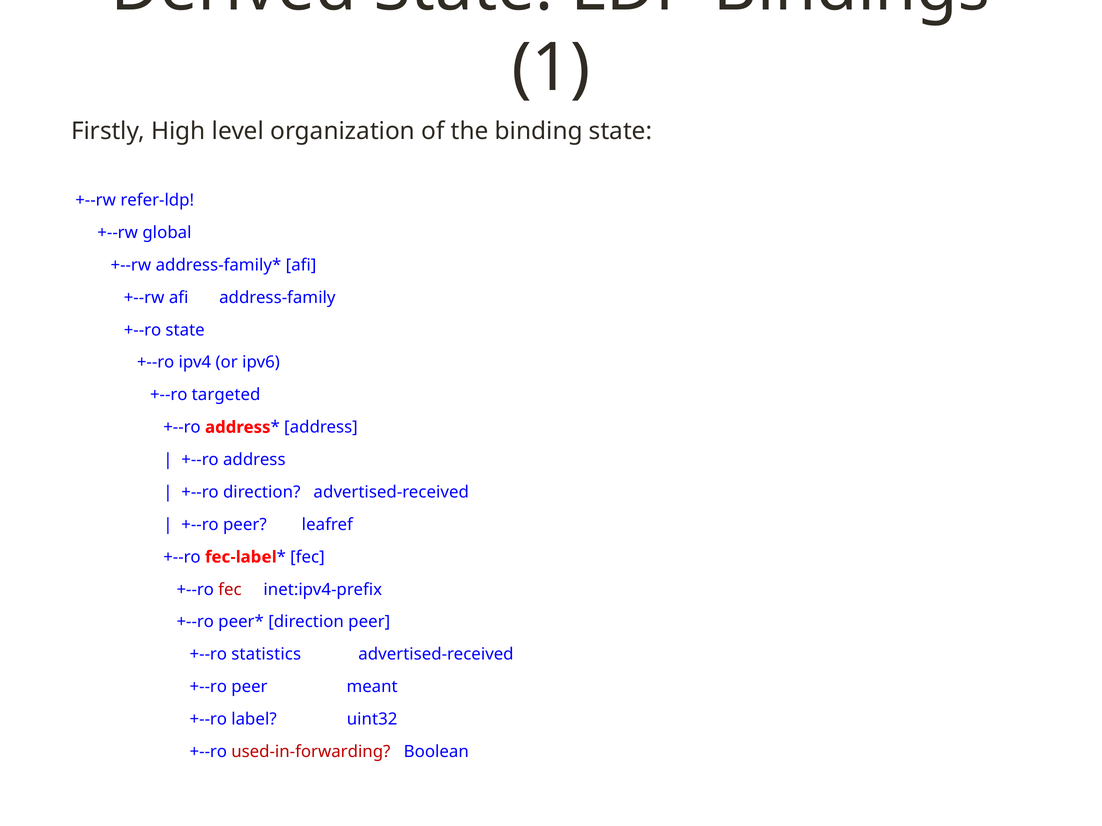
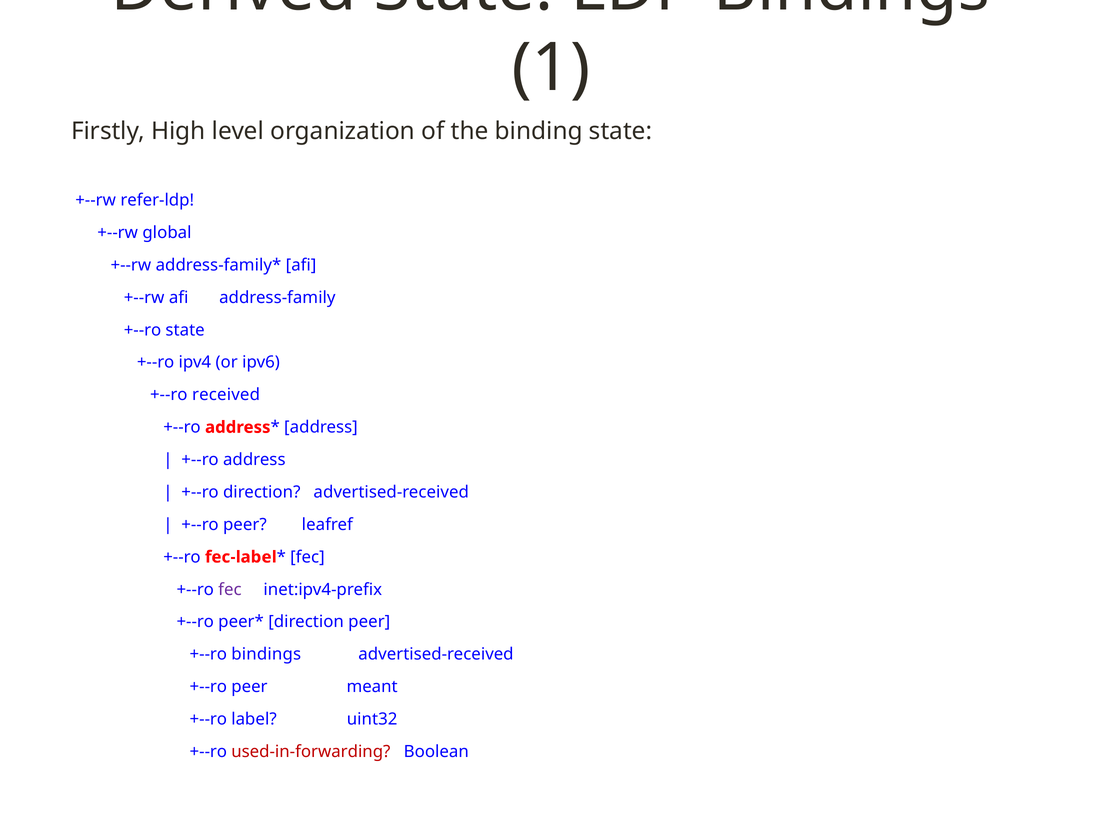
targeted: targeted -> received (226, 395)
fec colour: red -> purple (230, 590)
+--ro statistics: statistics -> bindings (266, 655)
